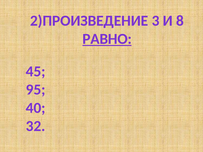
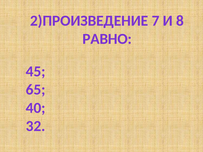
3: 3 -> 7 (156, 21)
РАВНО underline: present -> none (107, 39)
95: 95 -> 65 (36, 90)
